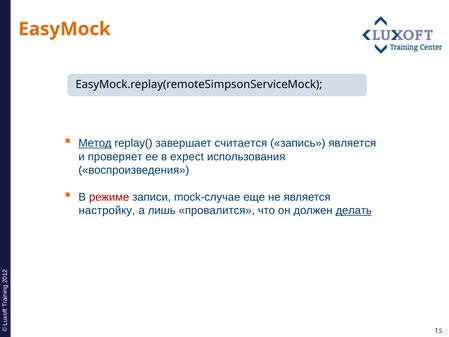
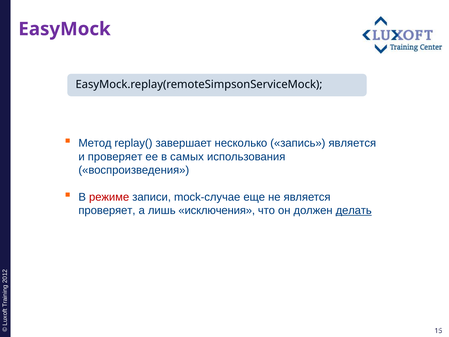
EasyMock colour: orange -> purple (65, 29)
Метод underline: present -> none (95, 143)
считается: считается -> несколько (241, 143)
expect: expect -> самых (187, 157)
настройку: настройку -> проверяет (107, 210)
провалится: провалится -> исключения (217, 210)
